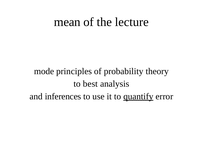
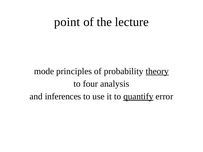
mean: mean -> point (67, 22)
theory underline: none -> present (157, 71)
best: best -> four (90, 84)
